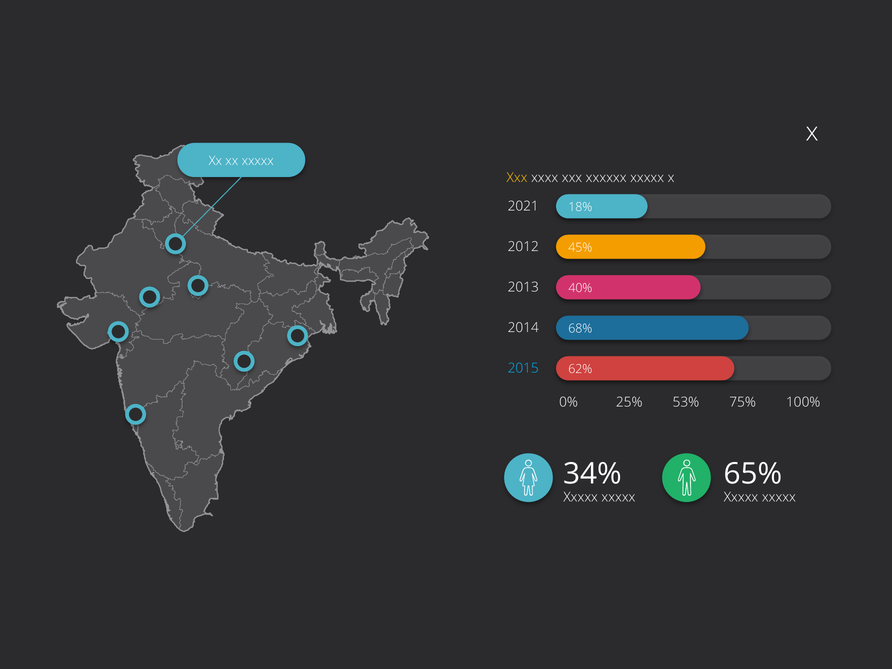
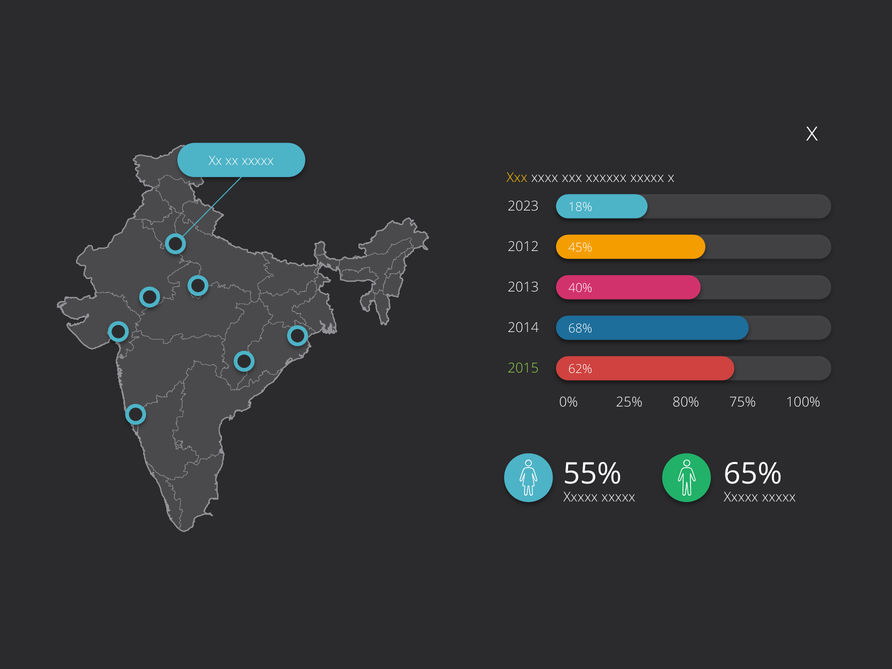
2021: 2021 -> 2023 (523, 206)
2015 colour: light blue -> light green (523, 368)
53%: 53% -> 80% (686, 402)
34%: 34% -> 55% (593, 474)
